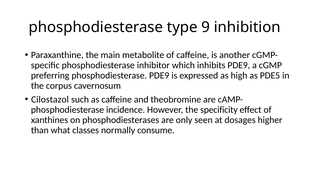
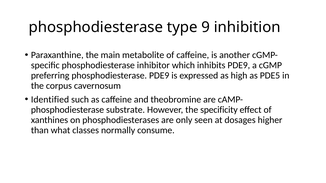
Cilostazol: Cilostazol -> Identified (50, 100)
incidence: incidence -> substrate (126, 110)
